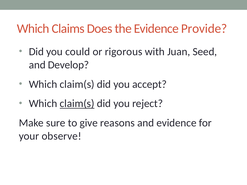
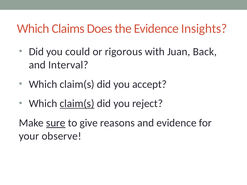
Provide: Provide -> Insights (204, 29)
Seed: Seed -> Back (205, 52)
Develop: Develop -> Interval (68, 65)
sure underline: none -> present (56, 123)
